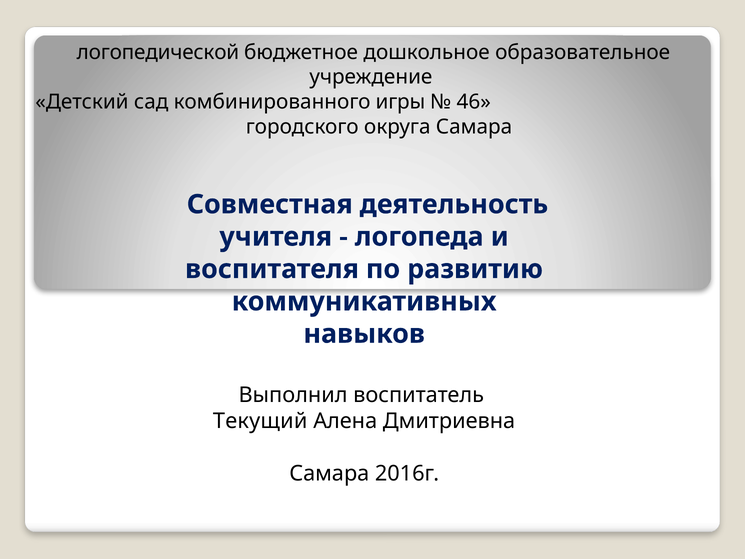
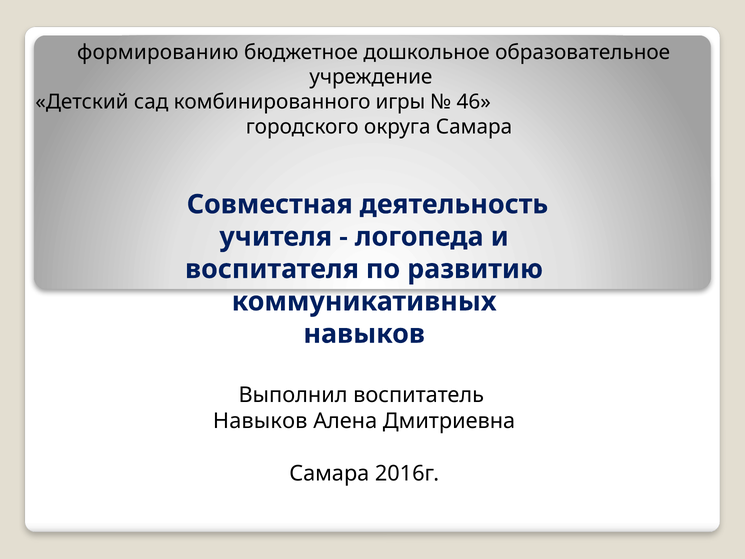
логопедической: логопедической -> формированию (158, 52)
Текущий: Текущий -> Навыков (260, 421)
